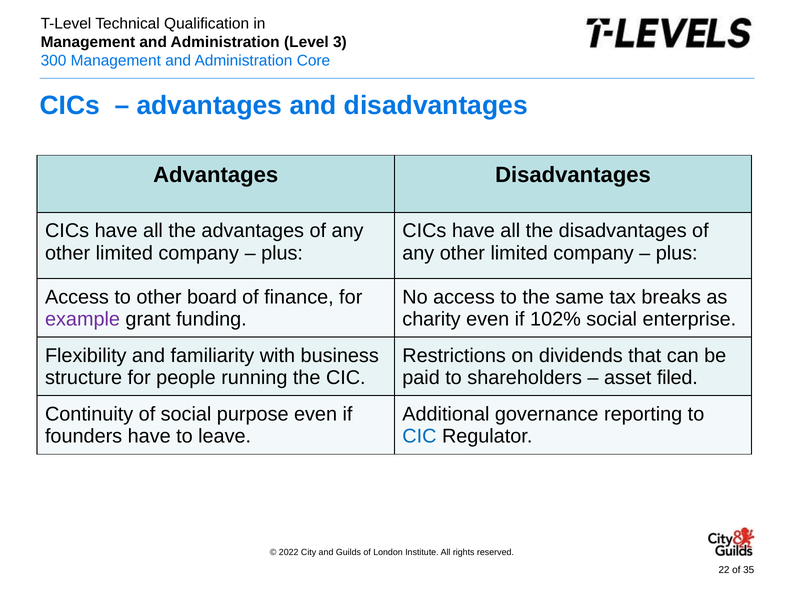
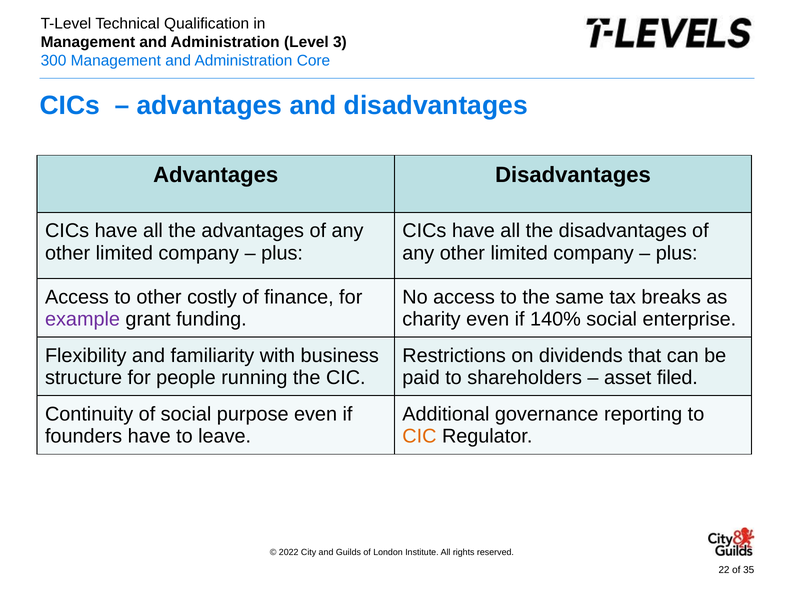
board: board -> costly (212, 297)
102%: 102% -> 140% (555, 319)
CIC colour: blue -> orange (419, 436)
